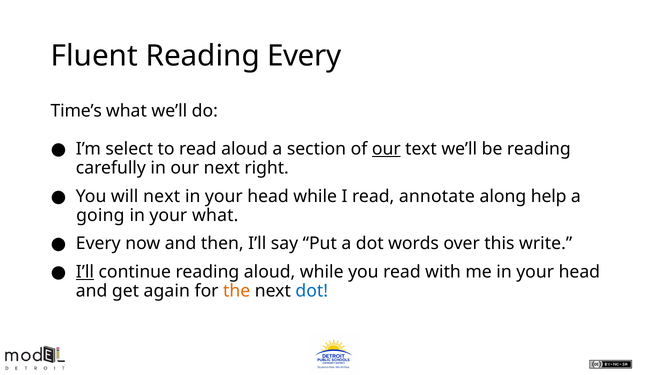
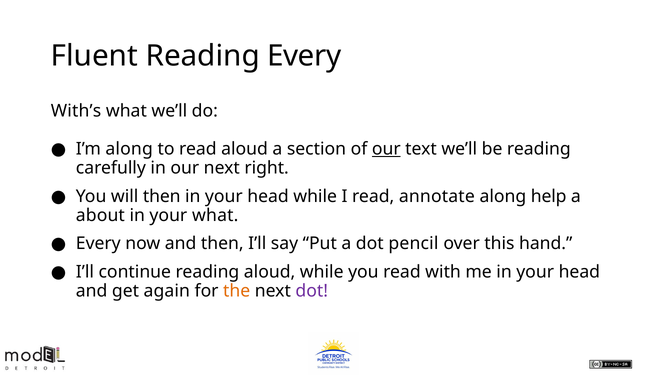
Time’s: Time’s -> With’s (76, 111)
I’m select: select -> along (129, 149)
will next: next -> then (162, 196)
going: going -> about (100, 215)
words: words -> pencil (413, 244)
write: write -> hand (546, 244)
I’ll underline: present -> none (85, 272)
dot colour: blue -> purple (312, 291)
